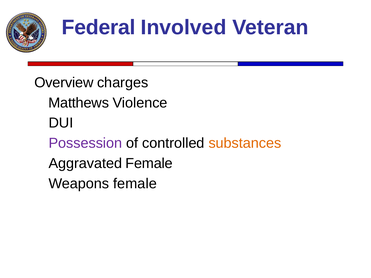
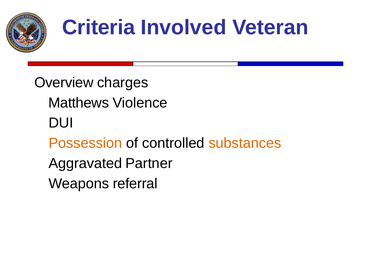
Federal: Federal -> Criteria (99, 27)
Possession colour: purple -> orange (85, 143)
Aggravated Female: Female -> Partner (149, 163)
Weapons female: female -> referral (135, 184)
